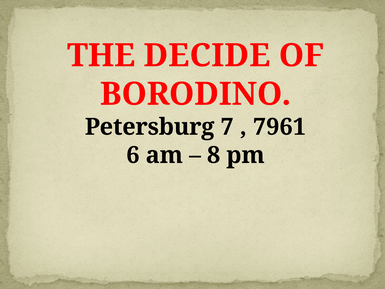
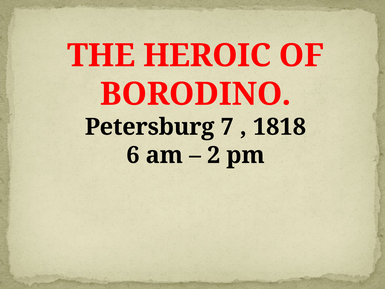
DECIDE: DECIDE -> HEROIC (207, 56)
7961: 7961 -> 1818 (279, 127)
8: 8 -> 2 (214, 155)
